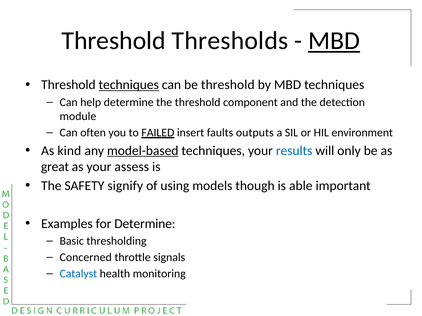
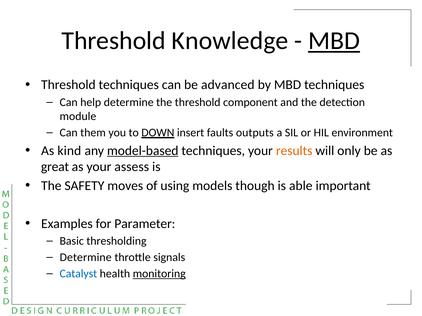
Thresholds: Thresholds -> Knowledge (230, 41)
techniques underline: present -> none (129, 85)
be threshold: threshold -> advanced (228, 85)
often: often -> them (93, 133)
FAILED: FAILED -> DOWN (158, 133)
results colour: blue -> orange (294, 151)
signify: signify -> moves (125, 186)
for Determine: Determine -> Parameter (145, 224)
Concerned: Concerned -> Determine (86, 258)
monitoring underline: none -> present (159, 274)
